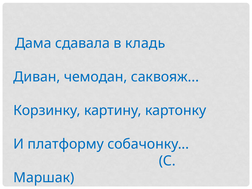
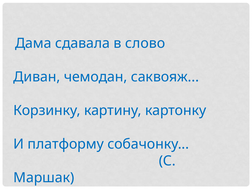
кладь: кладь -> слово (145, 43)
